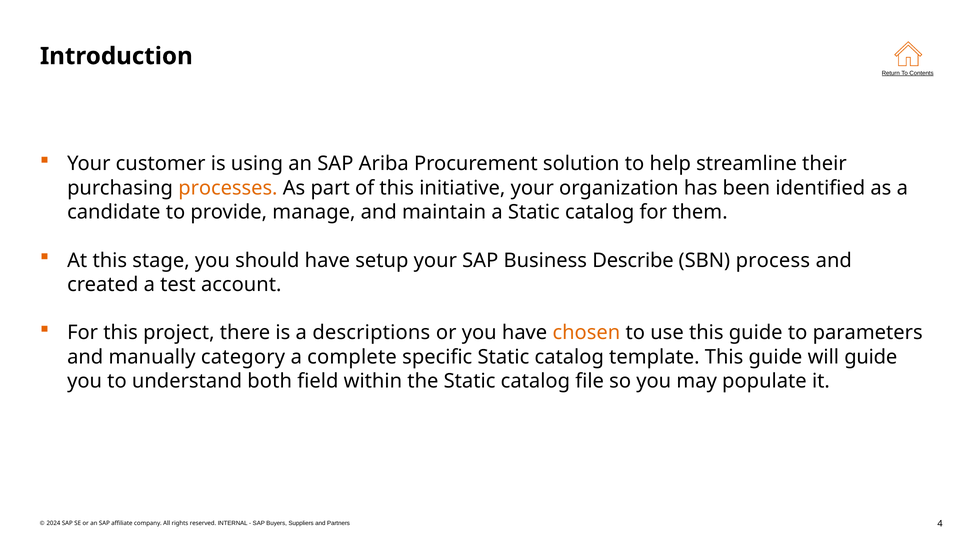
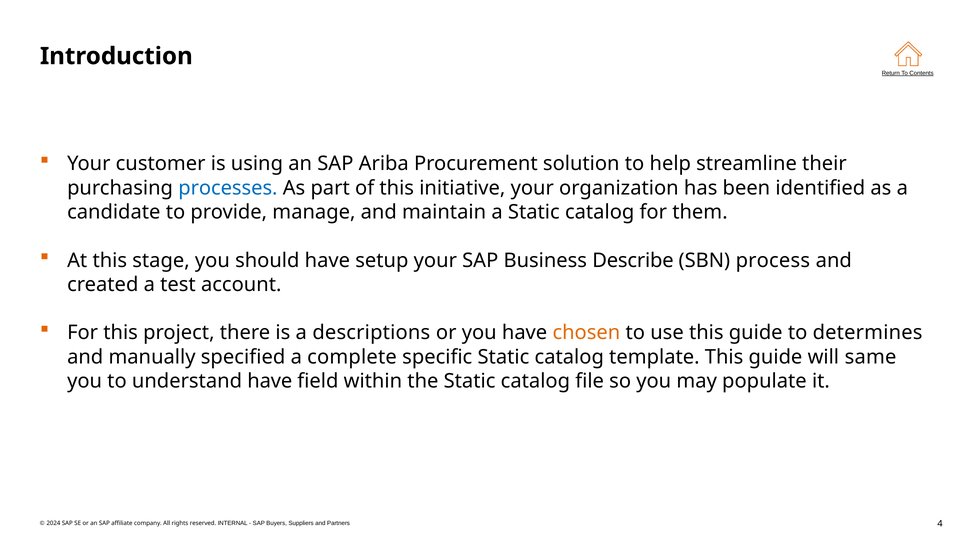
processes colour: orange -> blue (228, 188)
parameters: parameters -> determines (868, 333)
category: category -> specified (243, 357)
will guide: guide -> same (871, 357)
understand both: both -> have (270, 381)
